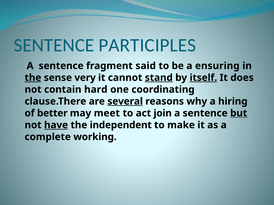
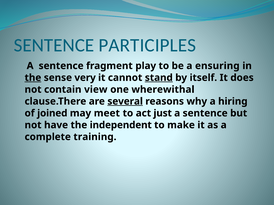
said: said -> play (146, 66)
itself underline: present -> none (203, 78)
hard: hard -> view (96, 90)
coordinating: coordinating -> wherewithal (163, 90)
better: better -> joined (52, 113)
join: join -> just (163, 113)
but underline: present -> none (239, 113)
have underline: present -> none (56, 125)
working: working -> training (95, 137)
